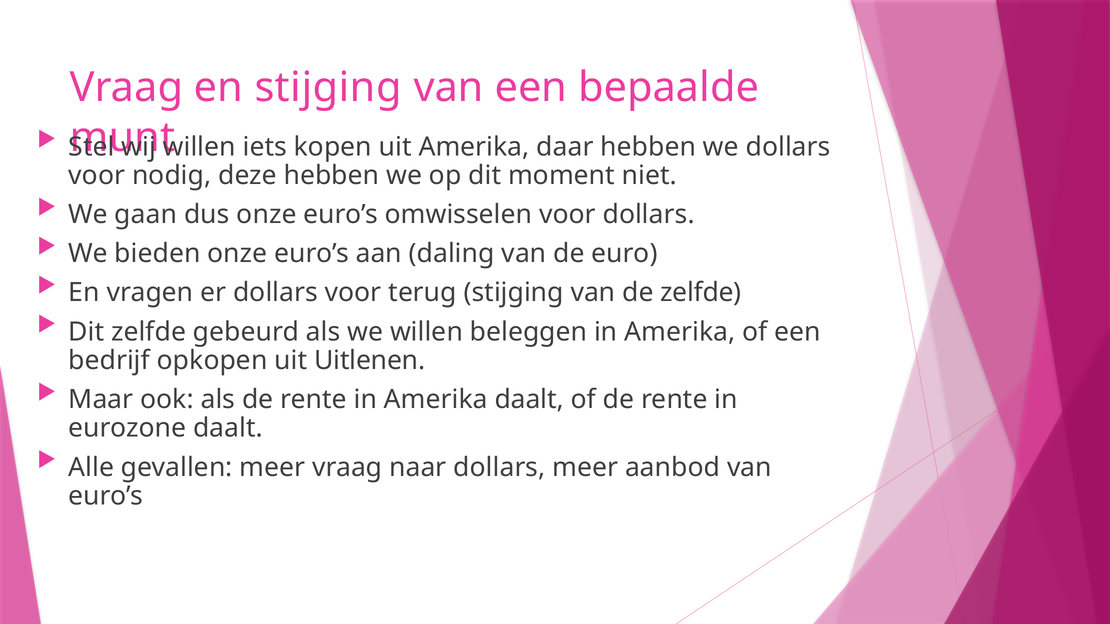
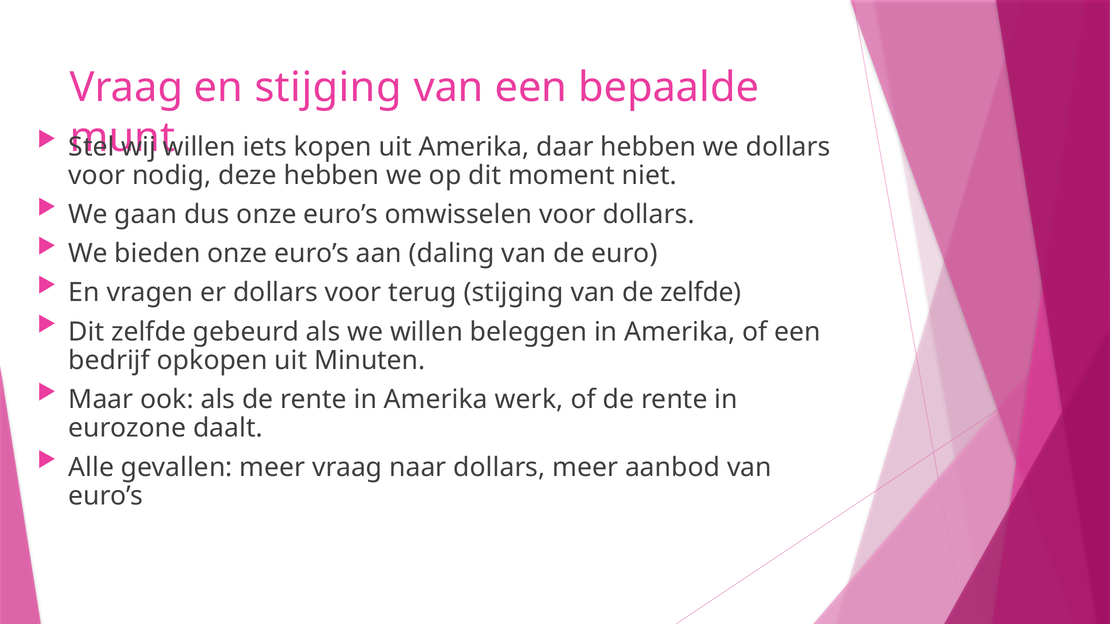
Uitlenen: Uitlenen -> Minuten (370, 361)
Amerika daalt: daalt -> werk (529, 400)
